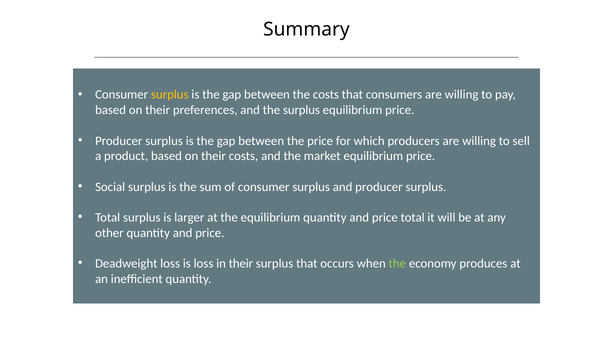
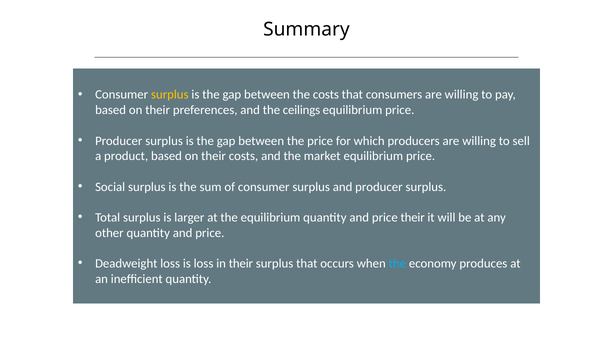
the surplus: surplus -> ceilings (301, 110)
price total: total -> their (413, 217)
the colour: light green -> light blue (397, 263)
